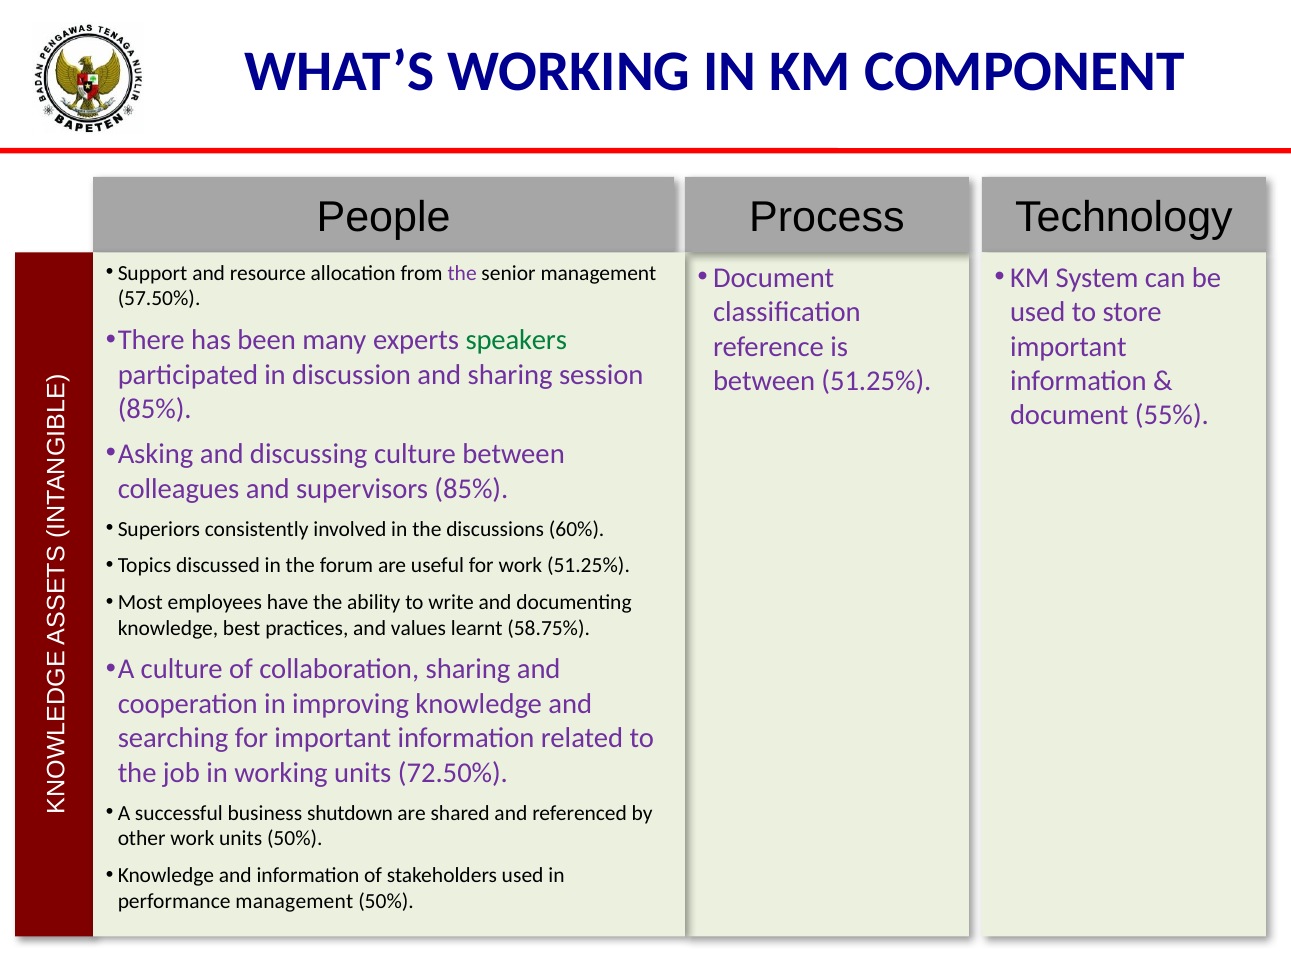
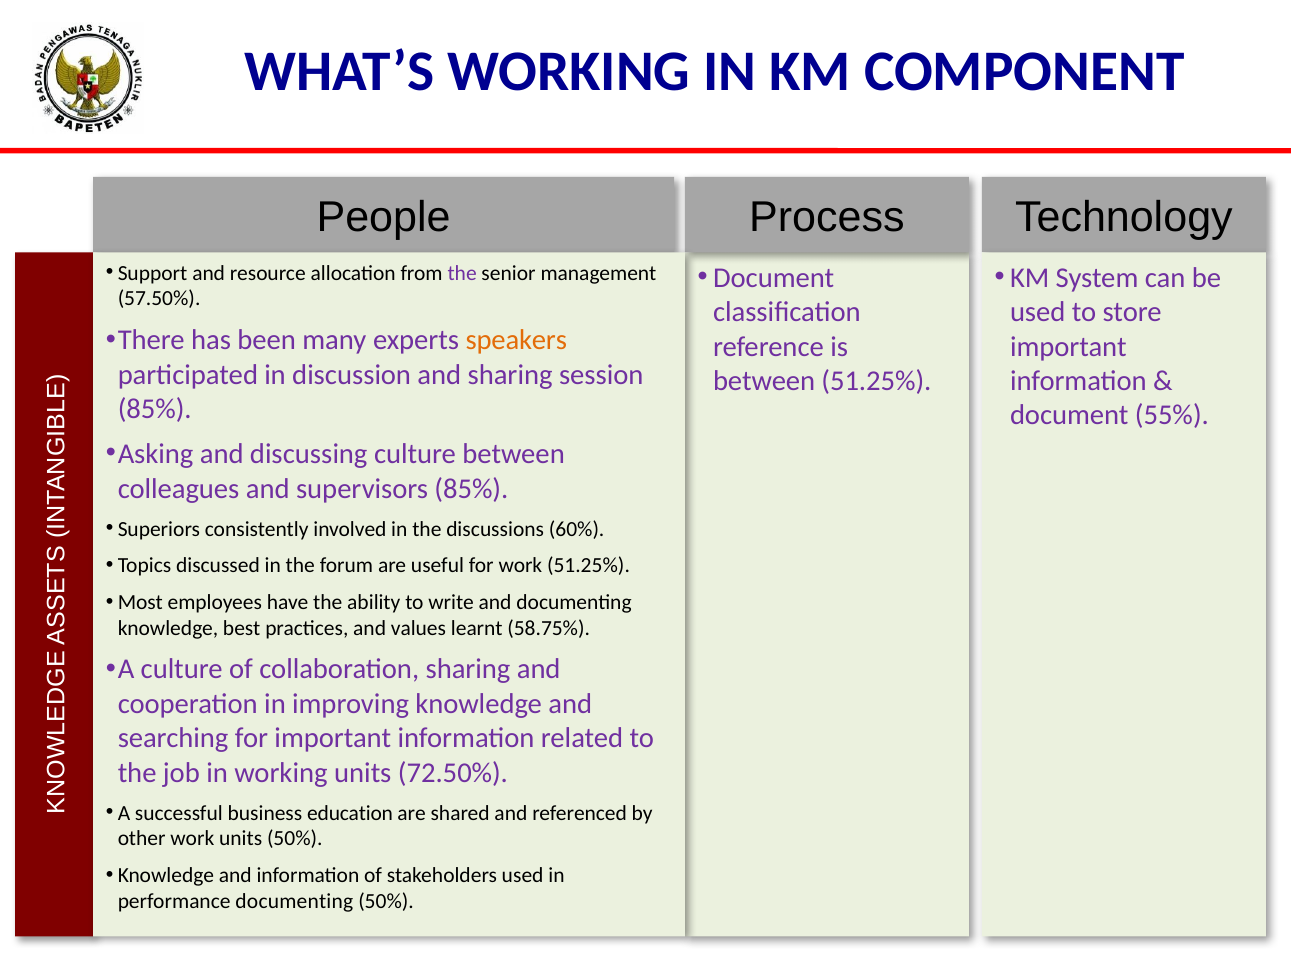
speakers colour: green -> orange (516, 340)
shutdown: shutdown -> education (350, 813)
performance management: management -> documenting (294, 901)
